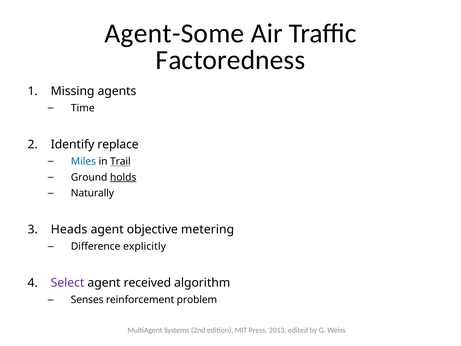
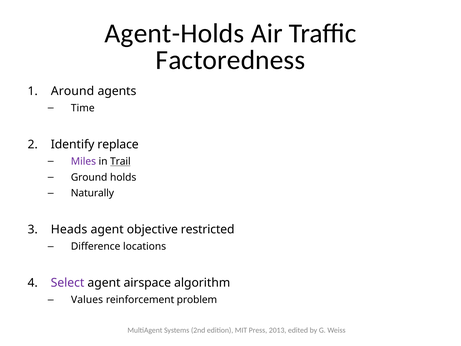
Agent-Some: Agent-Some -> Agent-Holds (174, 33)
Missing: Missing -> Around (73, 91)
Miles colour: blue -> purple (83, 161)
holds underline: present -> none (123, 177)
metering: metering -> restricted (208, 229)
explicitly: explicitly -> locations (145, 246)
received: received -> airspace (147, 283)
Senses: Senses -> Values (87, 300)
